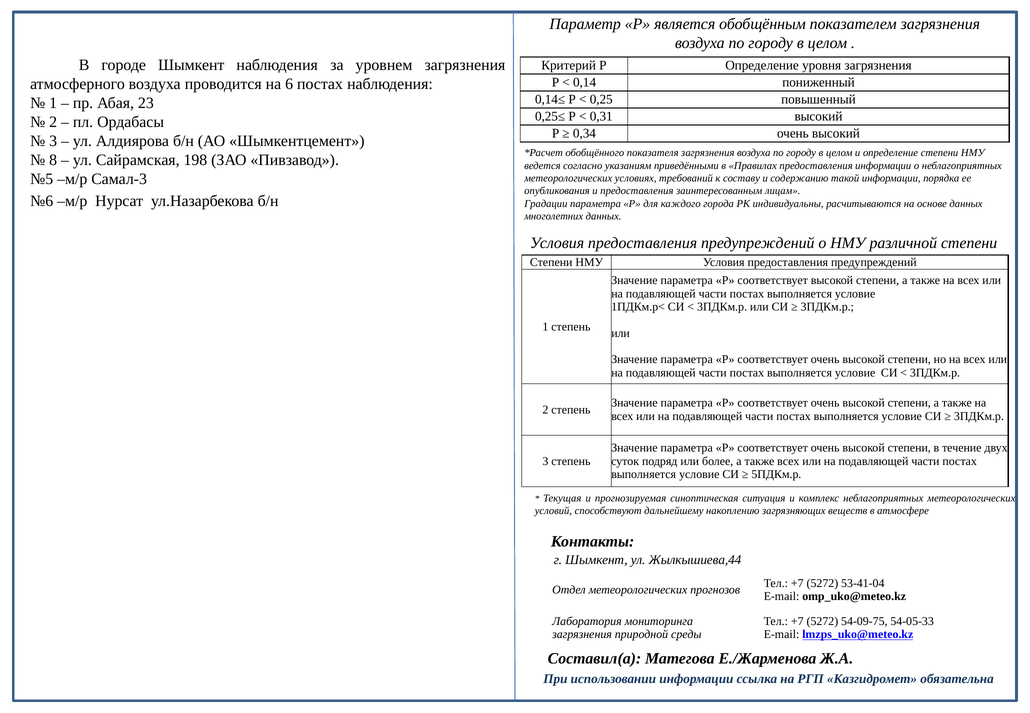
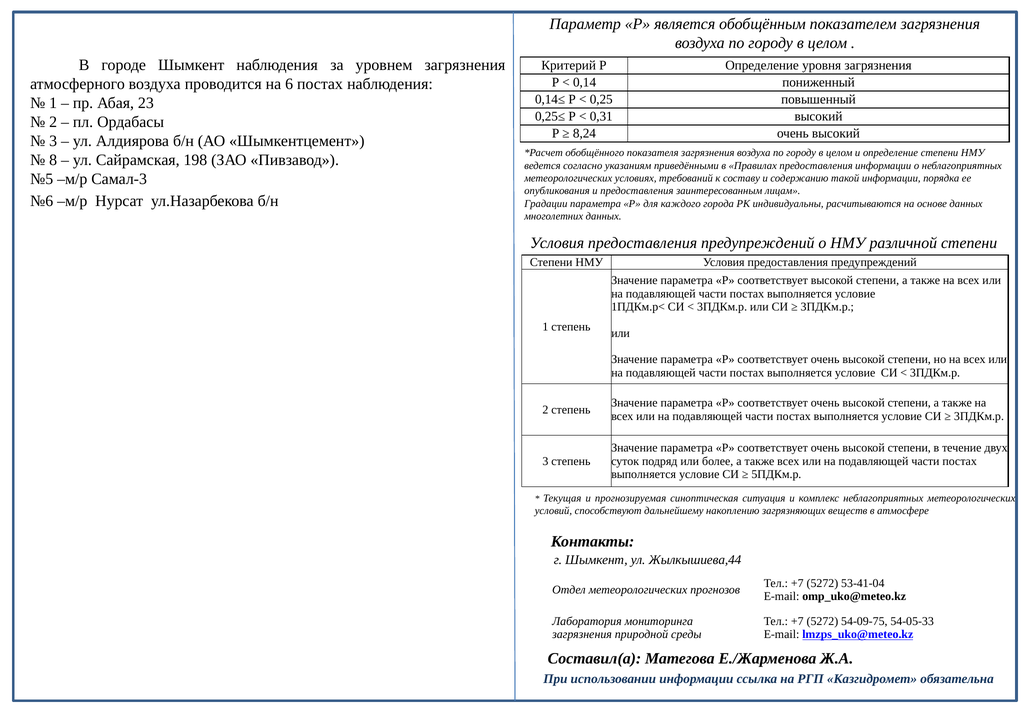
0,34: 0,34 -> 8,24 (584, 133)
